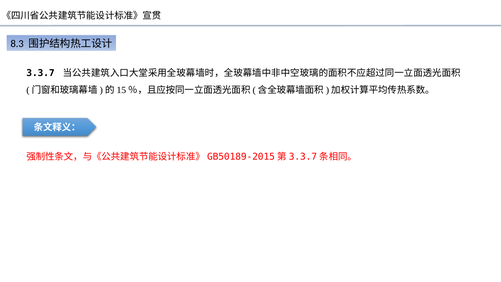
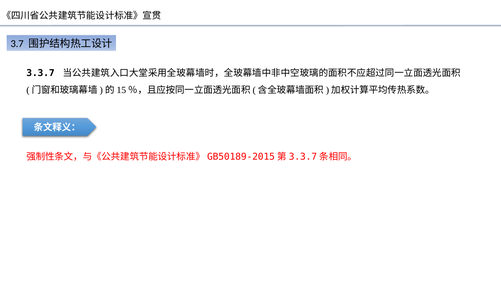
8.3: 8.3 -> 3.7 (17, 44)
